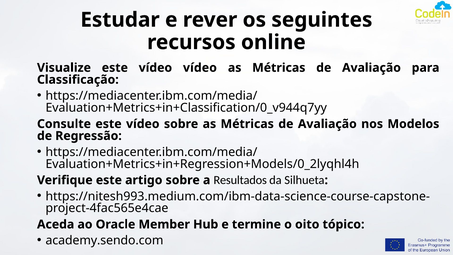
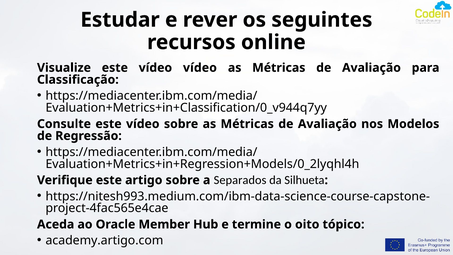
Resultados: Resultados -> Separados (240, 180)
academy.sendo.com: academy.sendo.com -> academy.artigo.com (104, 240)
